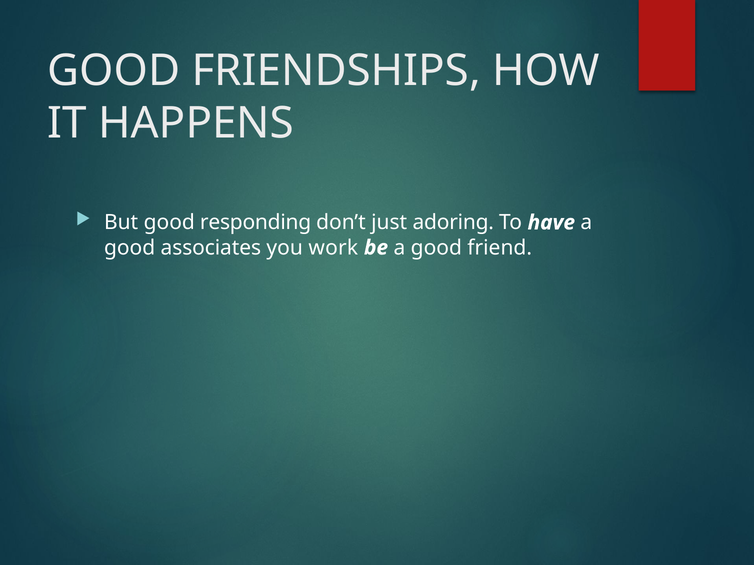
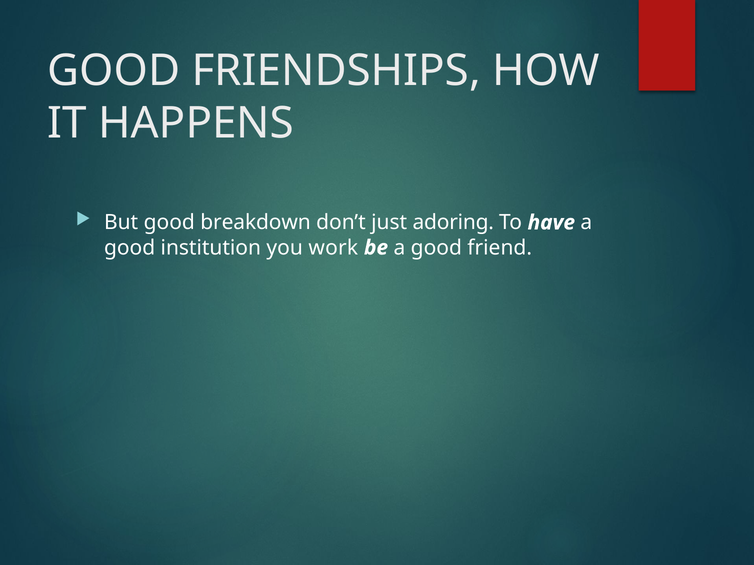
responding: responding -> breakdown (256, 223)
associates: associates -> institution (211, 248)
